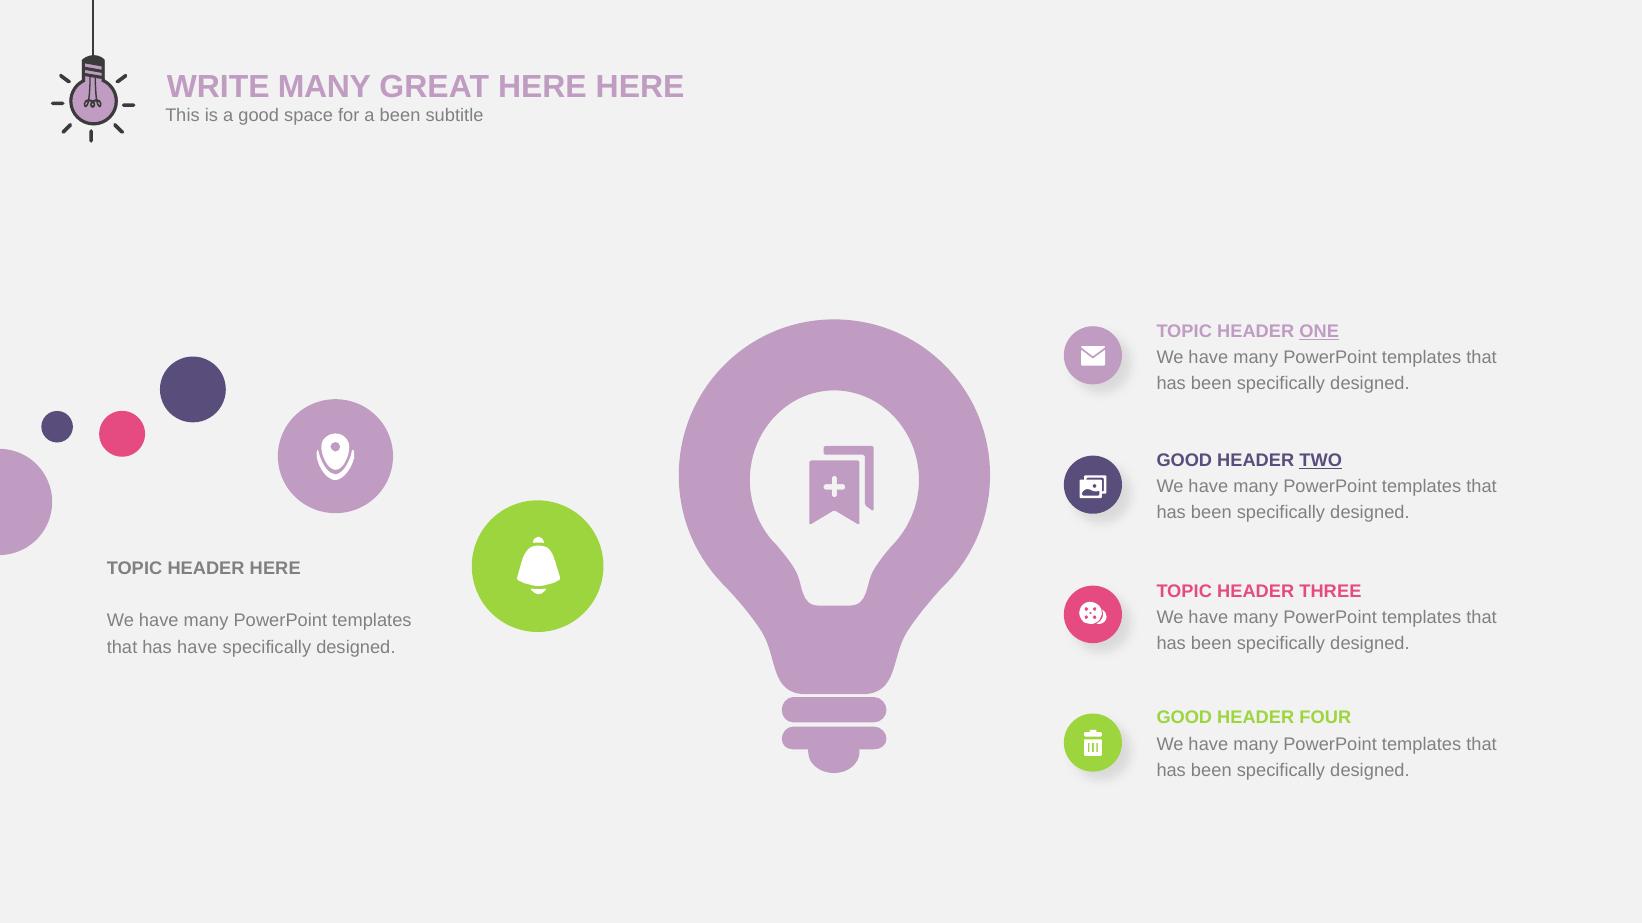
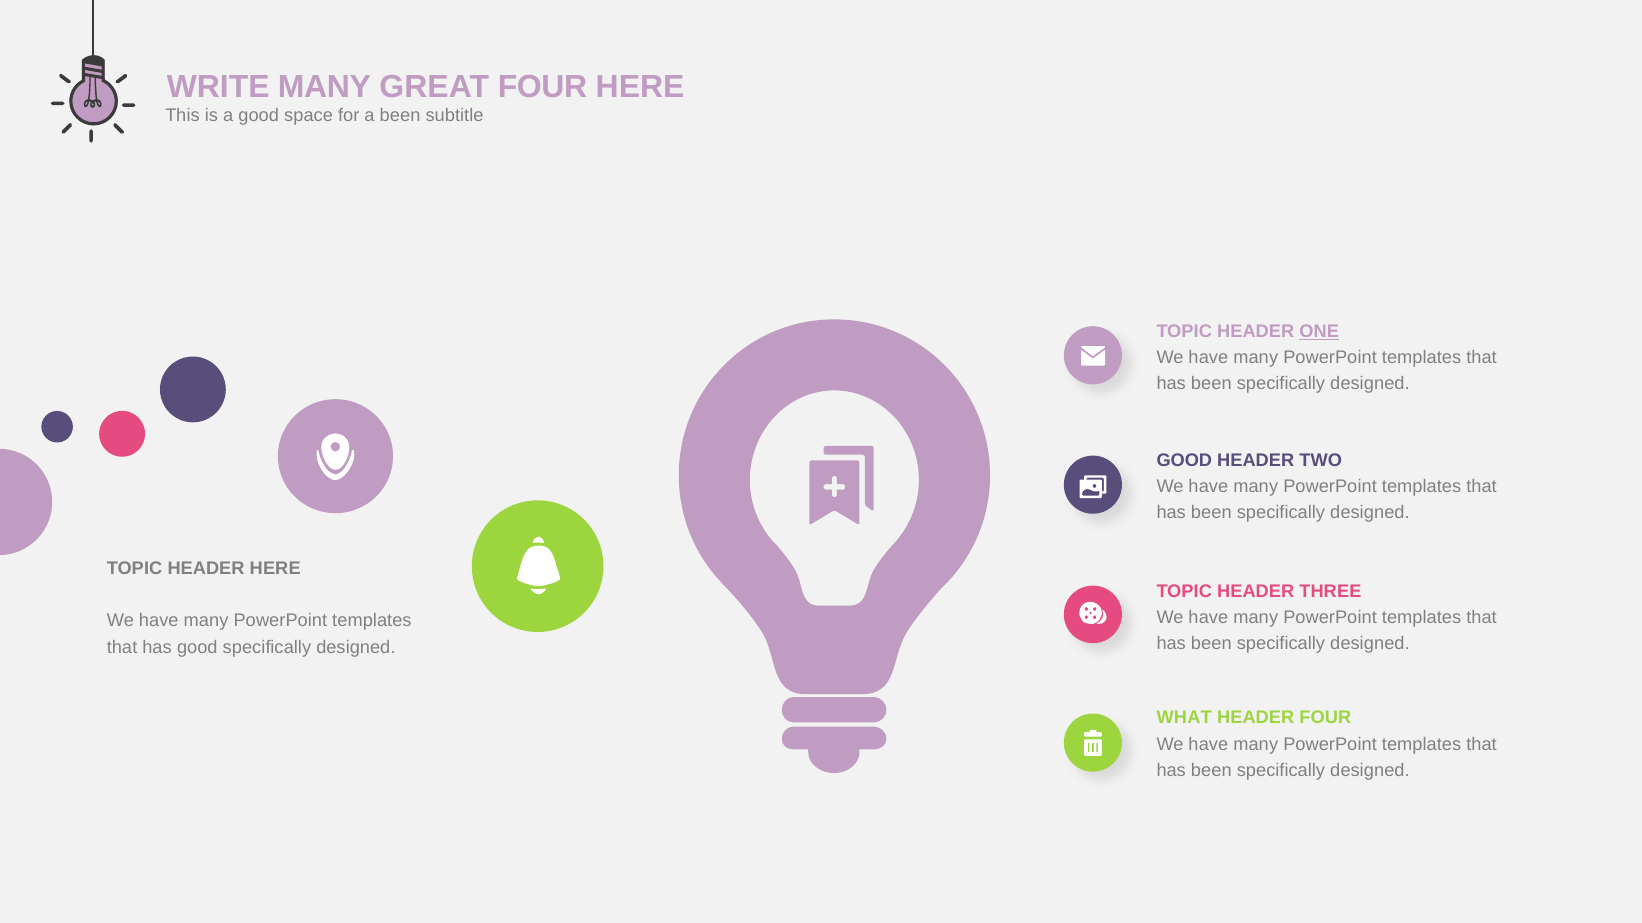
GREAT HERE: HERE -> FOUR (543, 87)
TWO underline: present -> none (1321, 460)
has have: have -> good (197, 647)
GOOD: GOOD -> WHAT (1184, 718)
